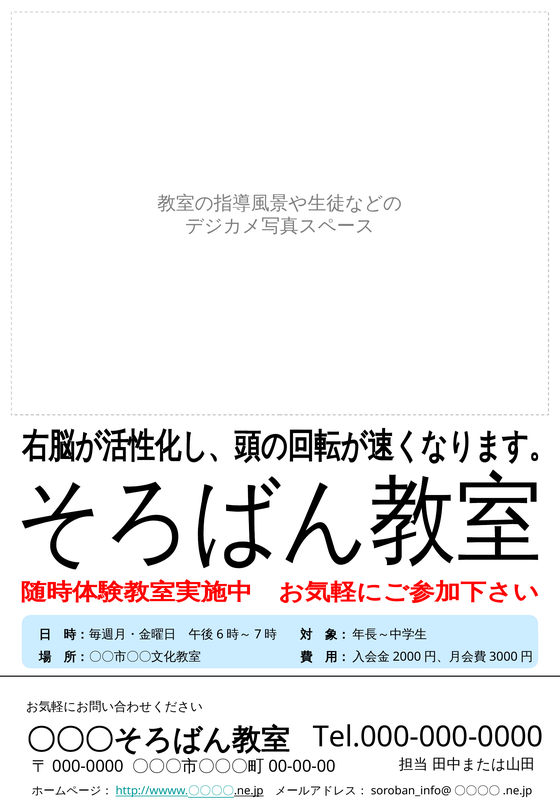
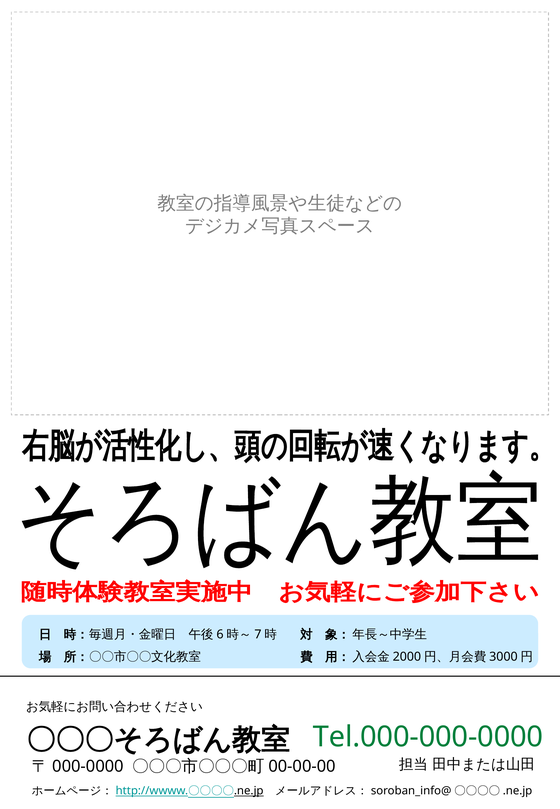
Tel.000-000-0000 colour: black -> green (428, 737)
